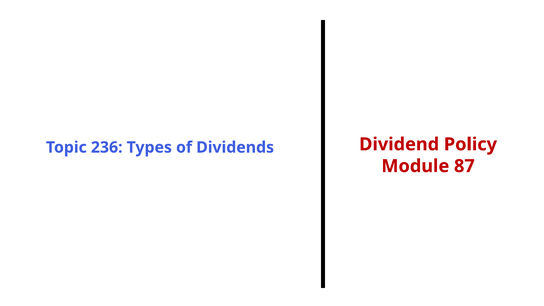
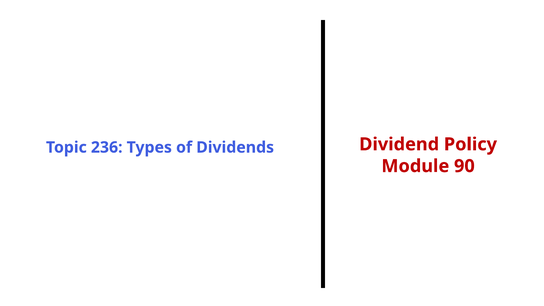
87: 87 -> 90 (464, 166)
